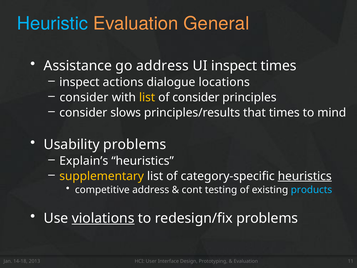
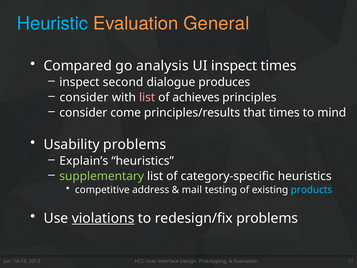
Assistance: Assistance -> Compared (78, 66)
go address: address -> analysis (162, 66)
actions: actions -> second (123, 82)
locations: locations -> produces (224, 82)
list colour: yellow -> pink (147, 97)
of consider: consider -> achieves (196, 97)
slows: slows -> come (126, 112)
supplementary colour: yellow -> light green (102, 176)
heuristics underline: present -> none (305, 176)
cont: cont -> mail (192, 190)
